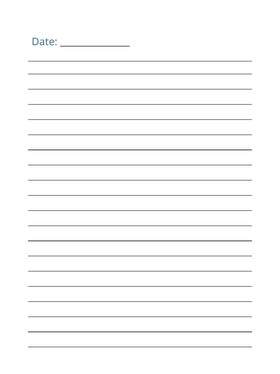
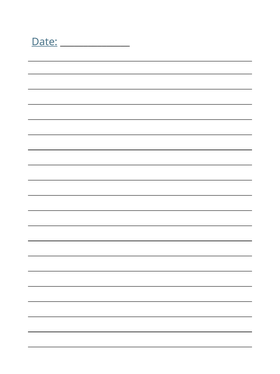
Date underline: none -> present (45, 42)
